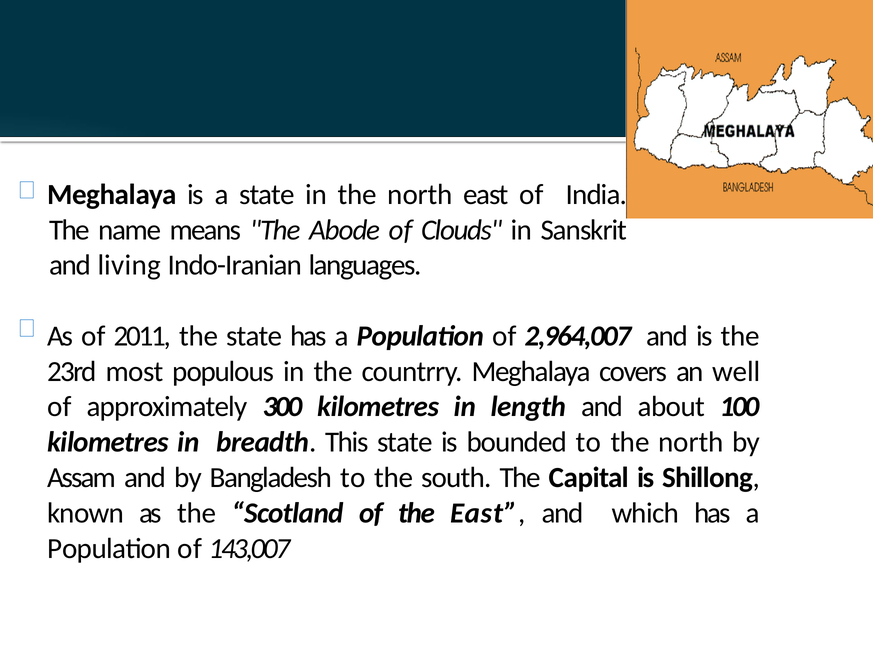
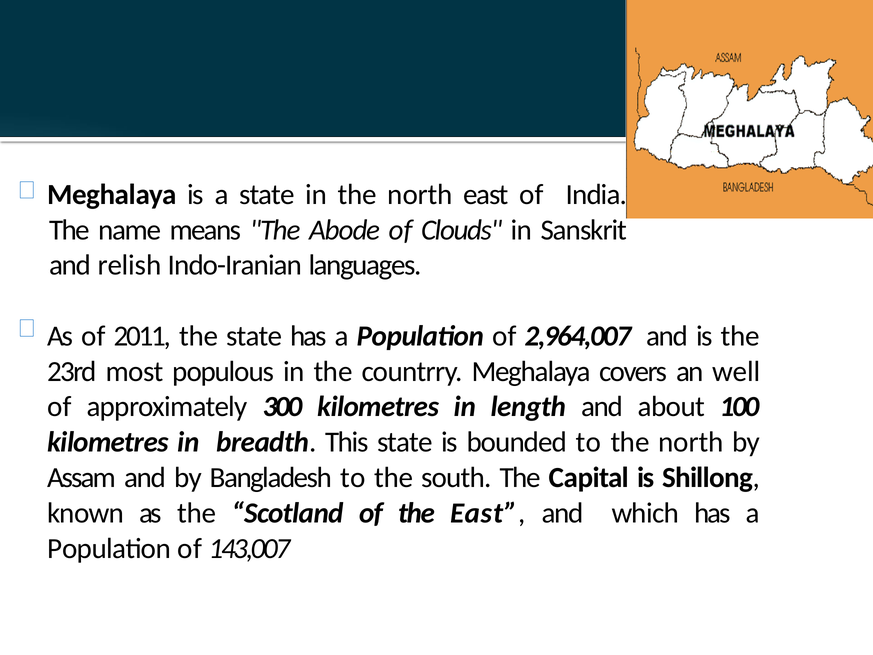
living: living -> relish (129, 265)
